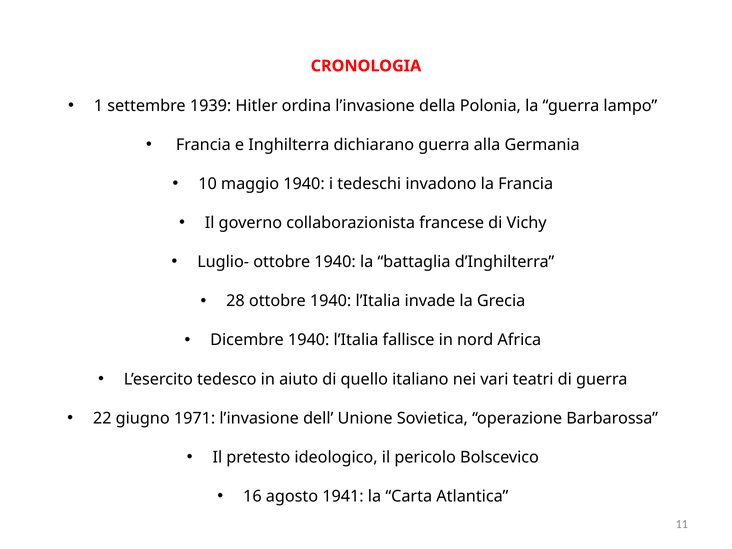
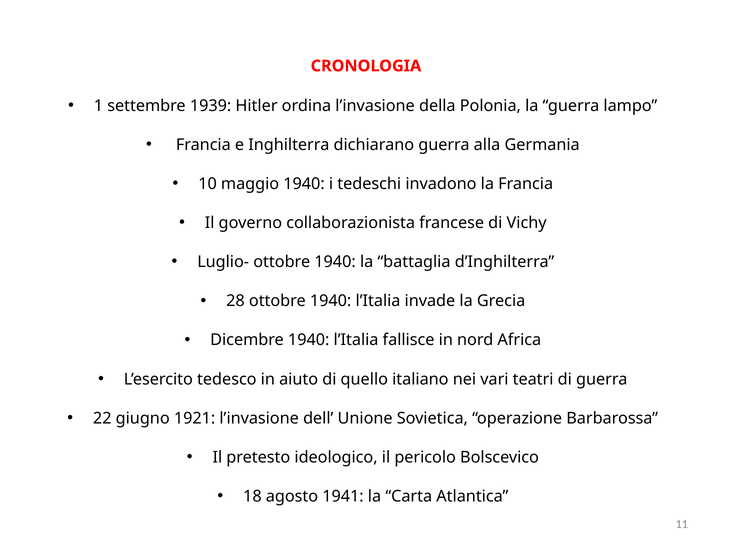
1971: 1971 -> 1921 (195, 418)
16: 16 -> 18 (252, 496)
